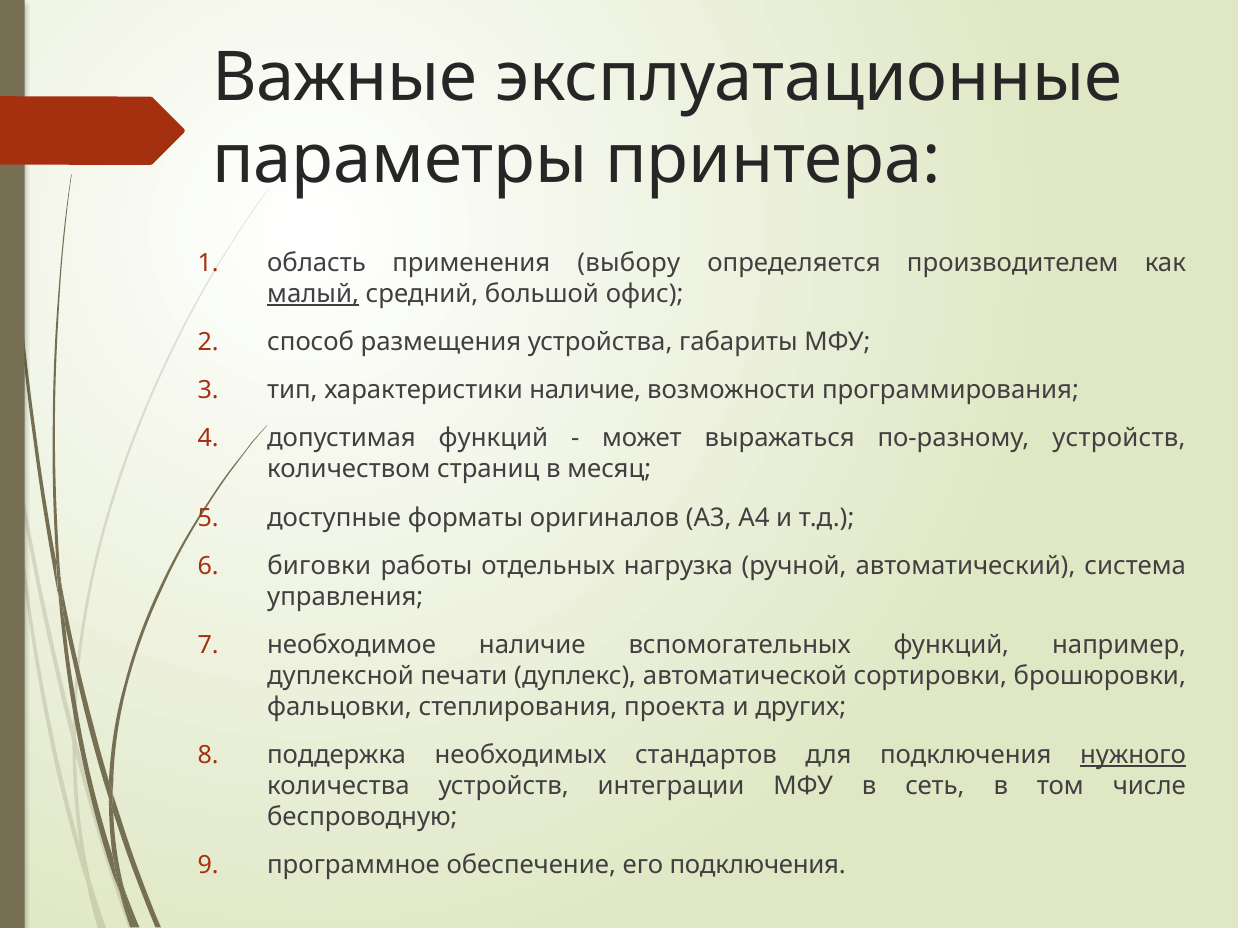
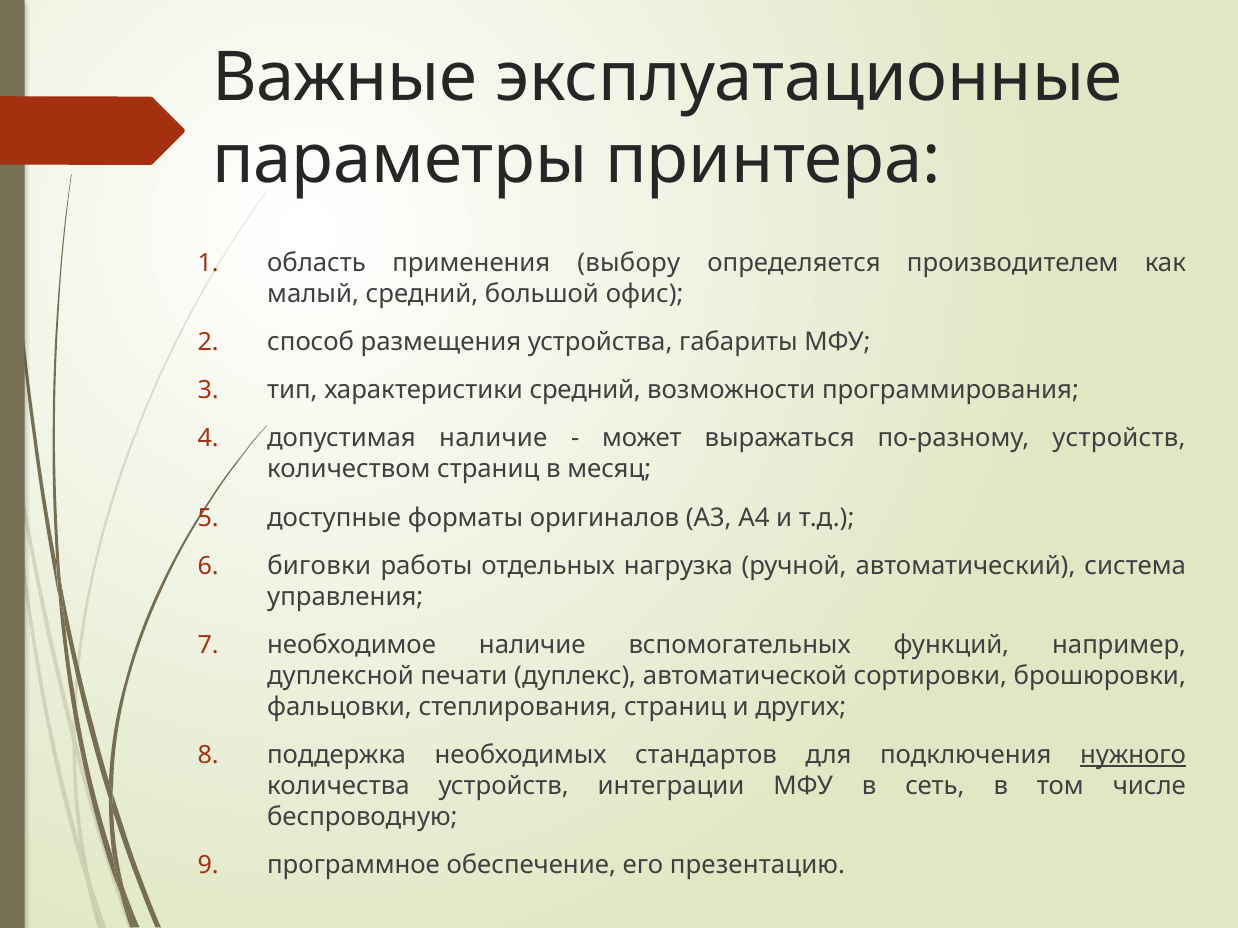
малый underline: present -> none (313, 294)
характеристики наличие: наличие -> средний (585, 391)
допустимая функций: функций -> наличие (493, 439)
степлирования проекта: проекта -> страниц (675, 707)
его подключения: подключения -> презентацию (757, 865)
